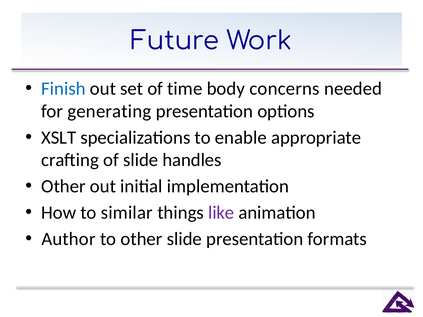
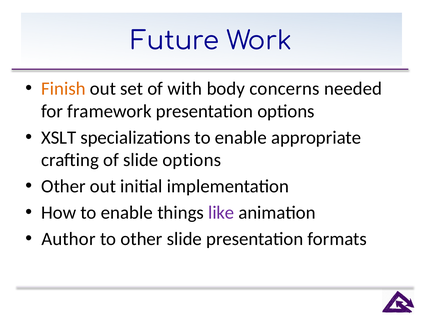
Finish colour: blue -> orange (63, 89)
time: time -> with (185, 89)
generating: generating -> framework (109, 111)
slide handles: handles -> options (192, 160)
How to similar: similar -> enable (127, 213)
